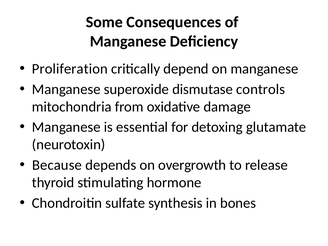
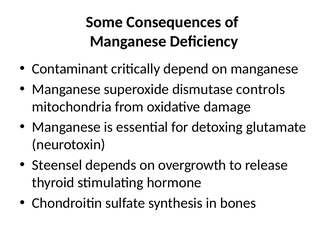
Proliferation: Proliferation -> Contaminant (70, 69)
Because: Because -> Steensel (57, 165)
